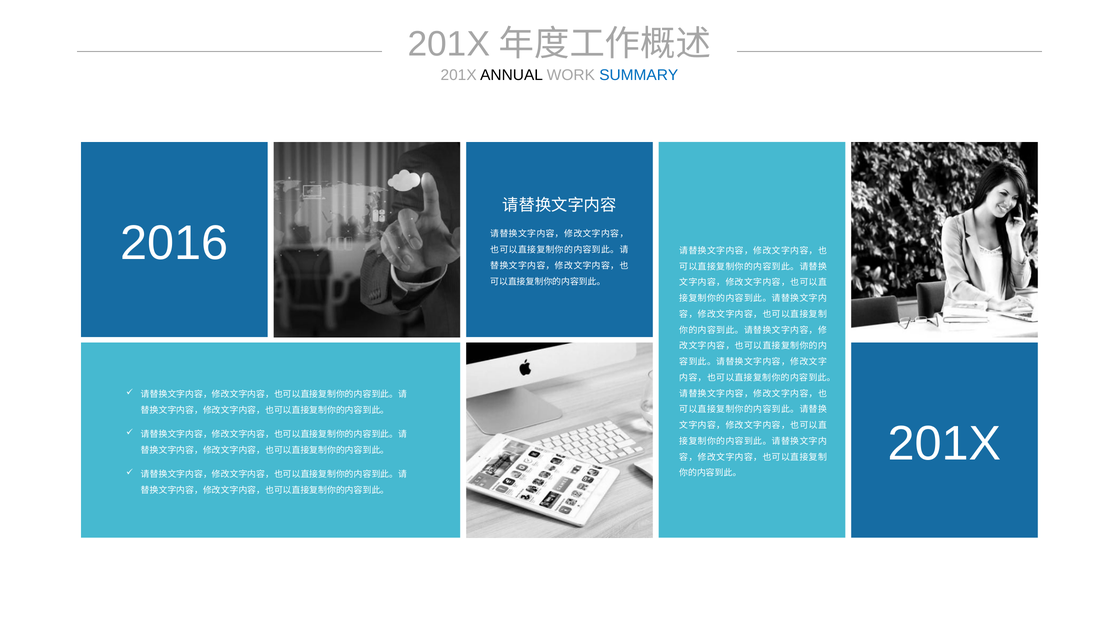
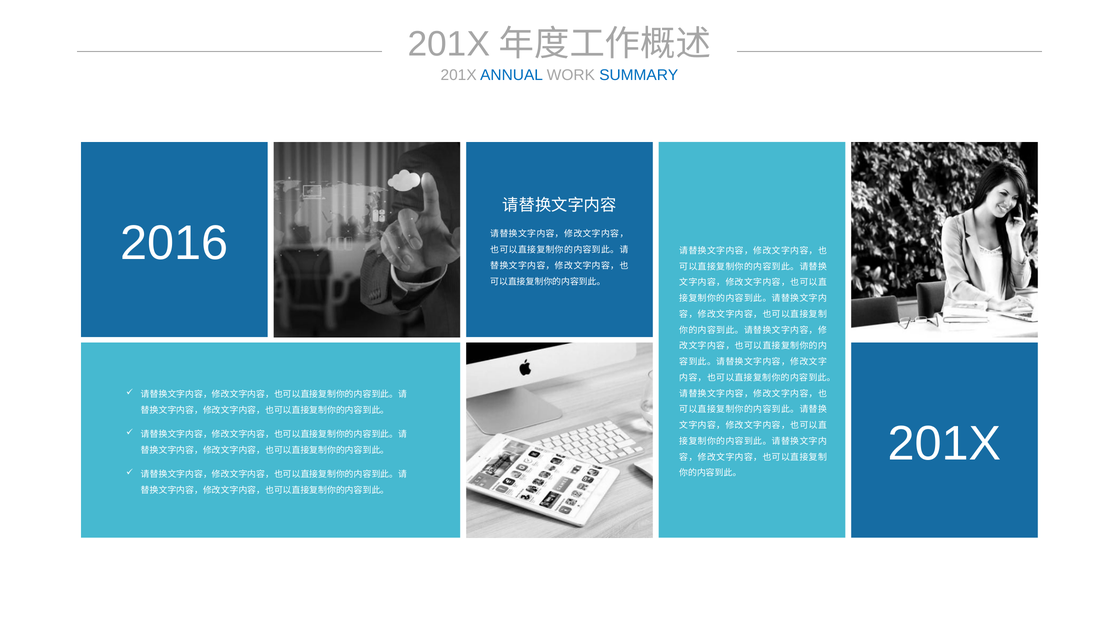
ANNUAL colour: black -> blue (512, 75)
